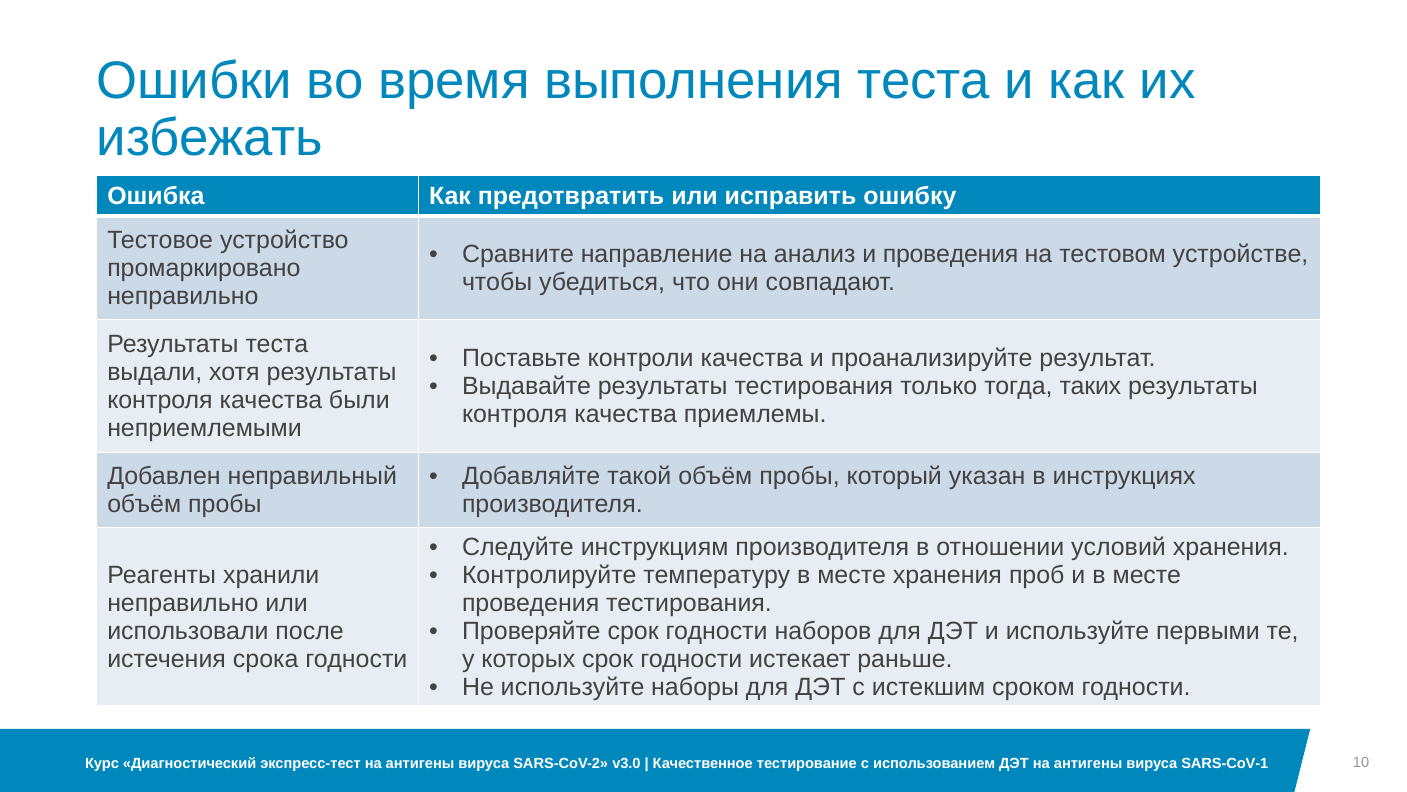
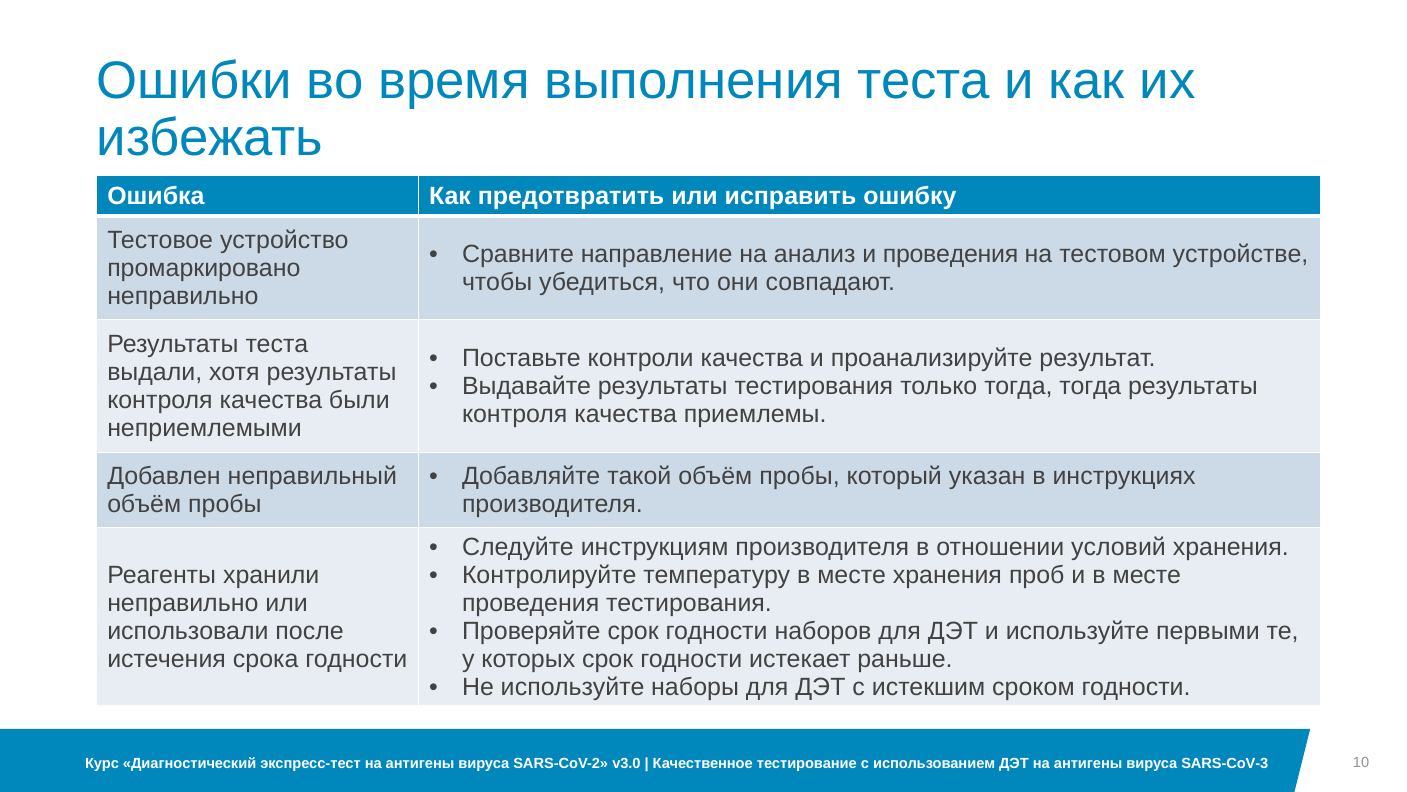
тогда таких: таких -> тогда (1090, 386)
SARS-CoV-1: SARS-CoV-1 -> SARS-CoV-3 (1225, 763)
